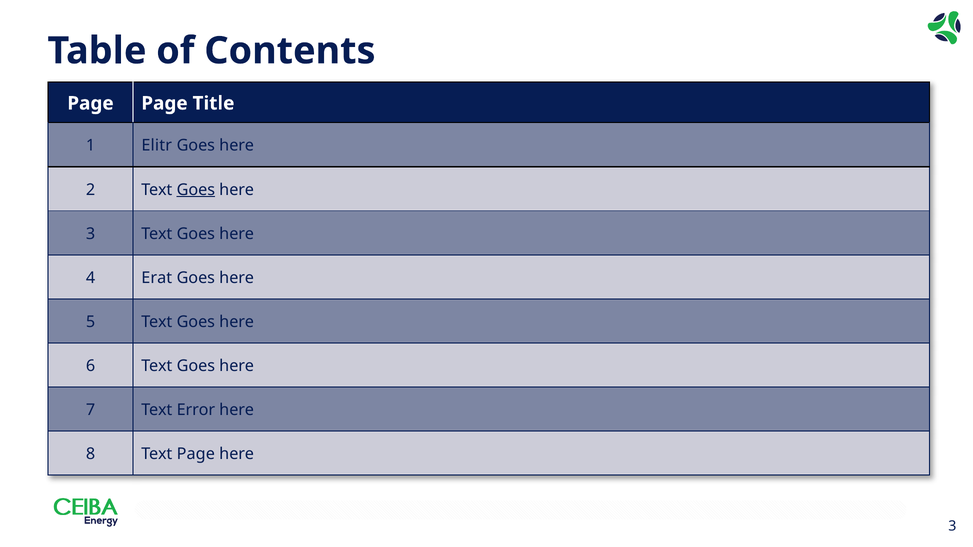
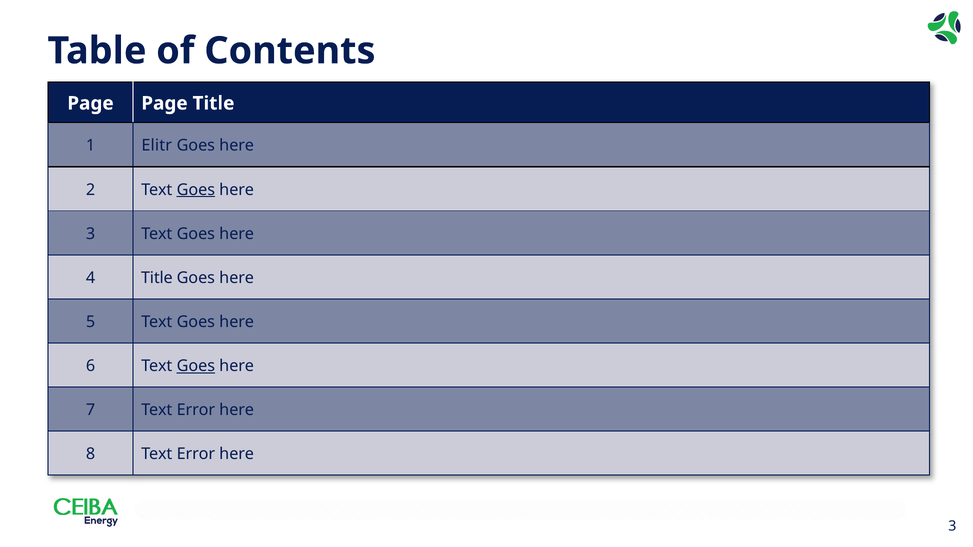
4 Erat: Erat -> Title (157, 278)
Goes underline: none -> present (196, 366)
8 Text Page: Page -> Error (196, 454)
